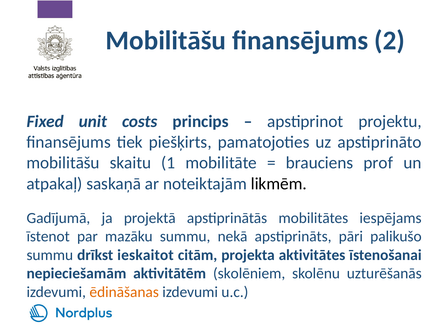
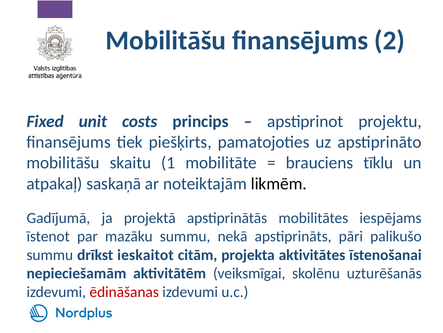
prof: prof -> tīklu (378, 163)
skolēniem: skolēniem -> veiksmīgai (249, 273)
ēdināšanas colour: orange -> red (124, 291)
